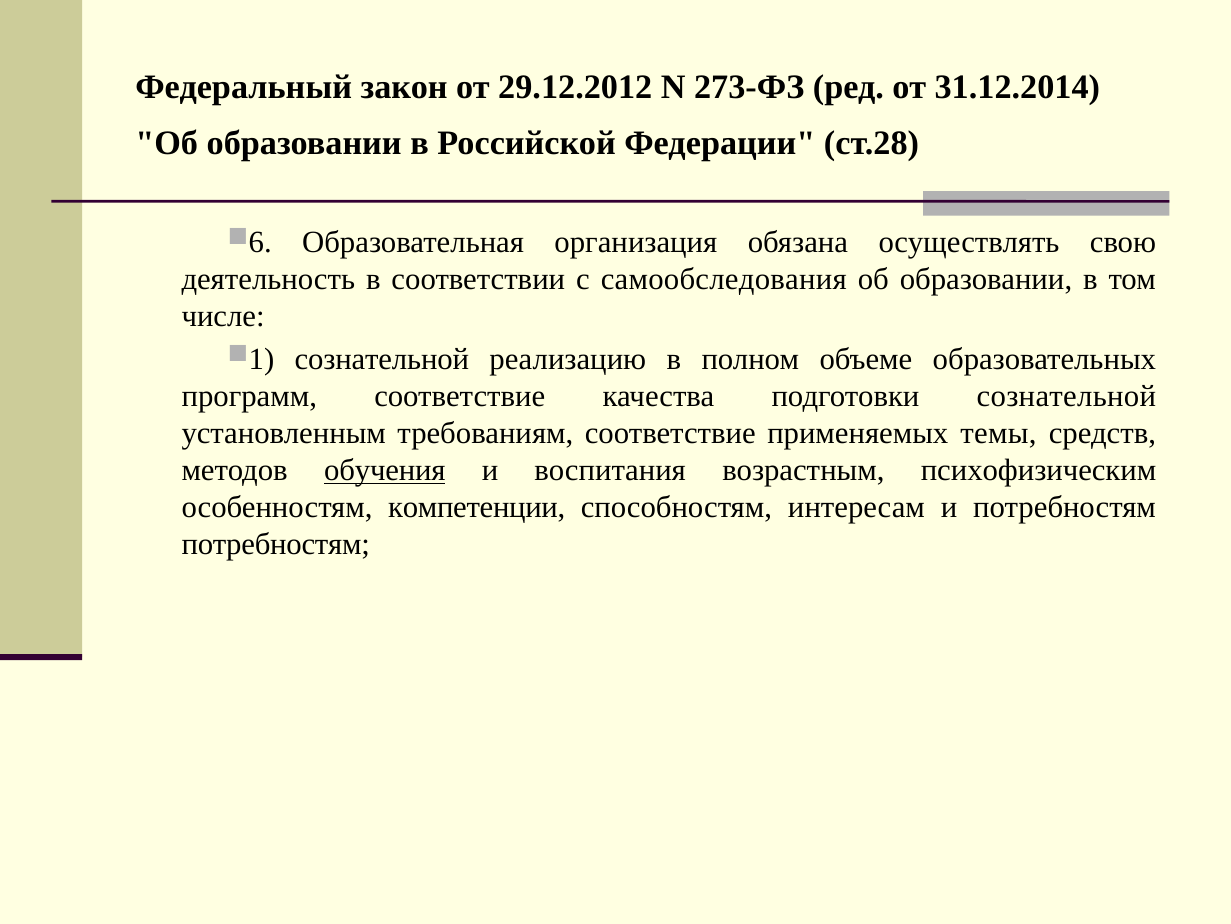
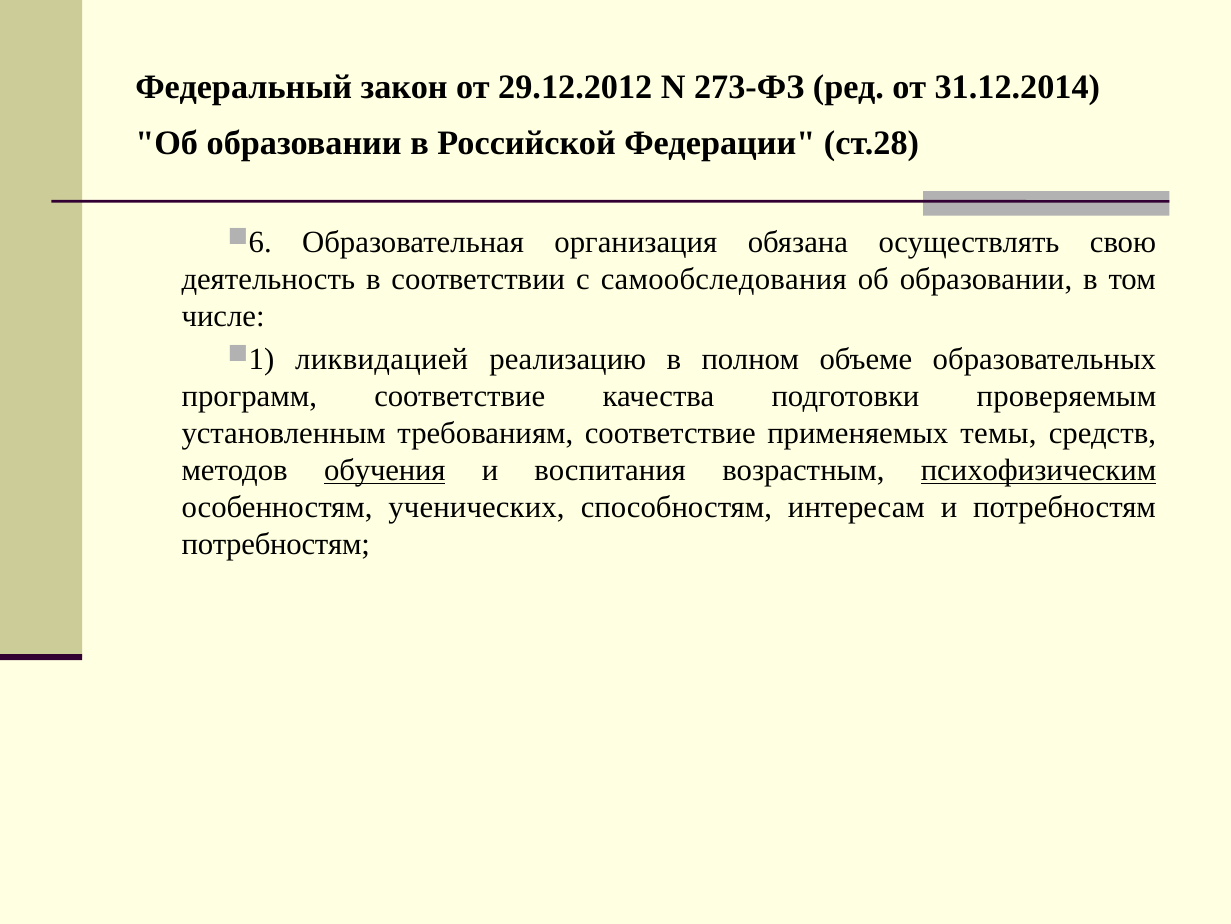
сознательной: сознательной -> ликвидацией (382, 359)
подготовки сознательной: сознательной -> проверяемым (1066, 396)
психофизическим underline: none -> present (1039, 470)
компетенции: компетенции -> ученических (477, 507)
